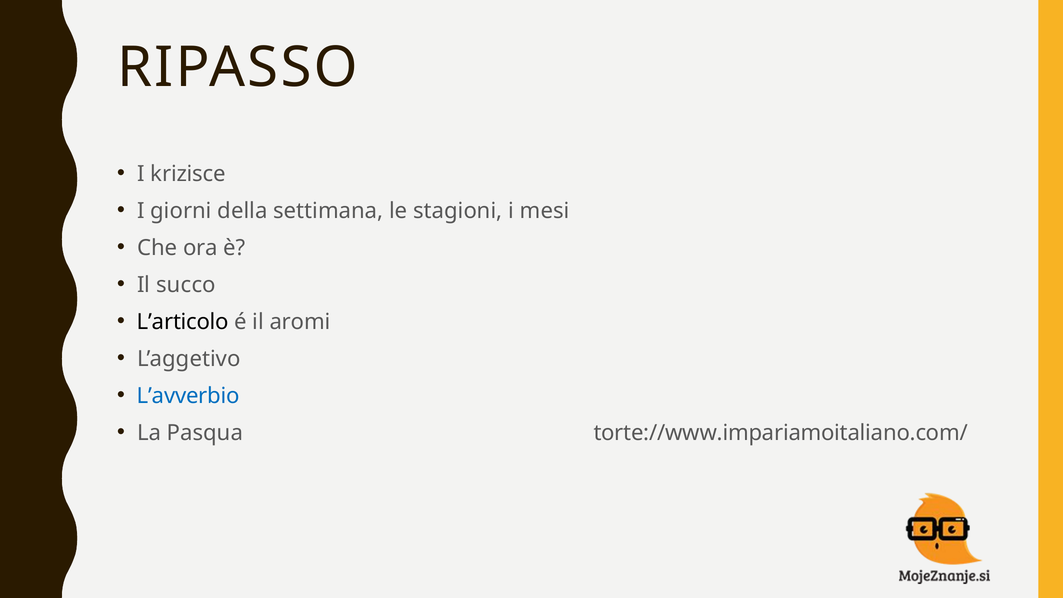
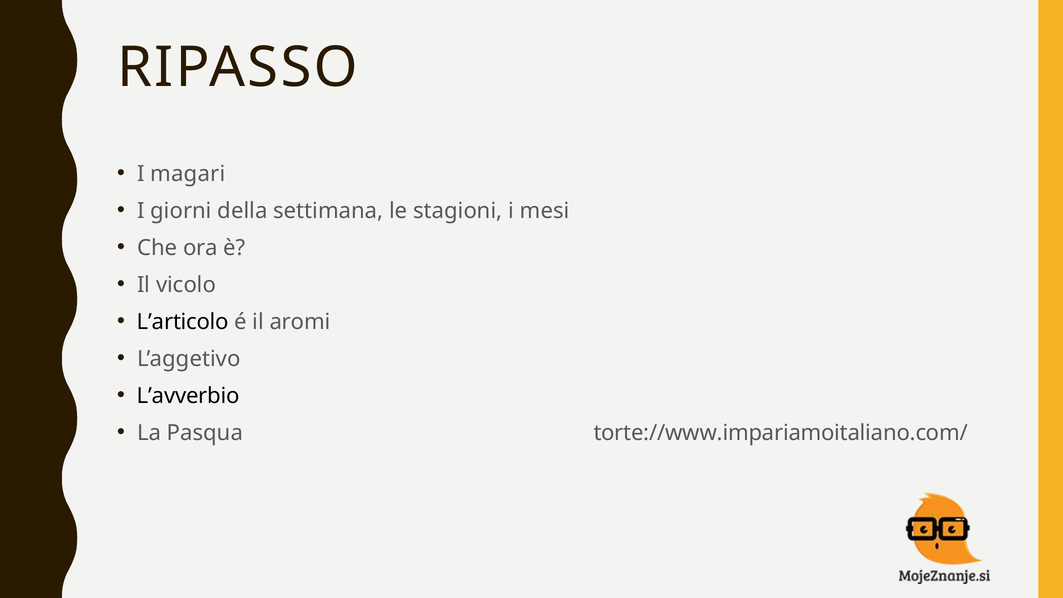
krizisce: krizisce -> magari (188, 174)
succo: succo -> vicolo (186, 285)
L’avverbio colour: blue -> black (188, 396)
